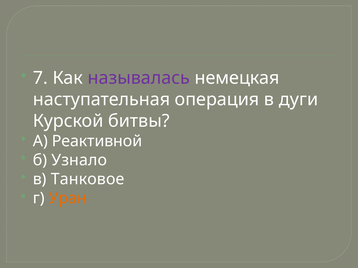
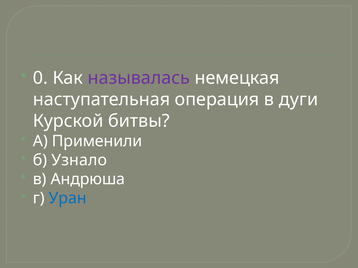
7: 7 -> 0 (40, 78)
Реактивной: Реактивной -> Применили (97, 141)
Танковое: Танковое -> Андрюша (88, 180)
Уран colour: orange -> blue (68, 199)
